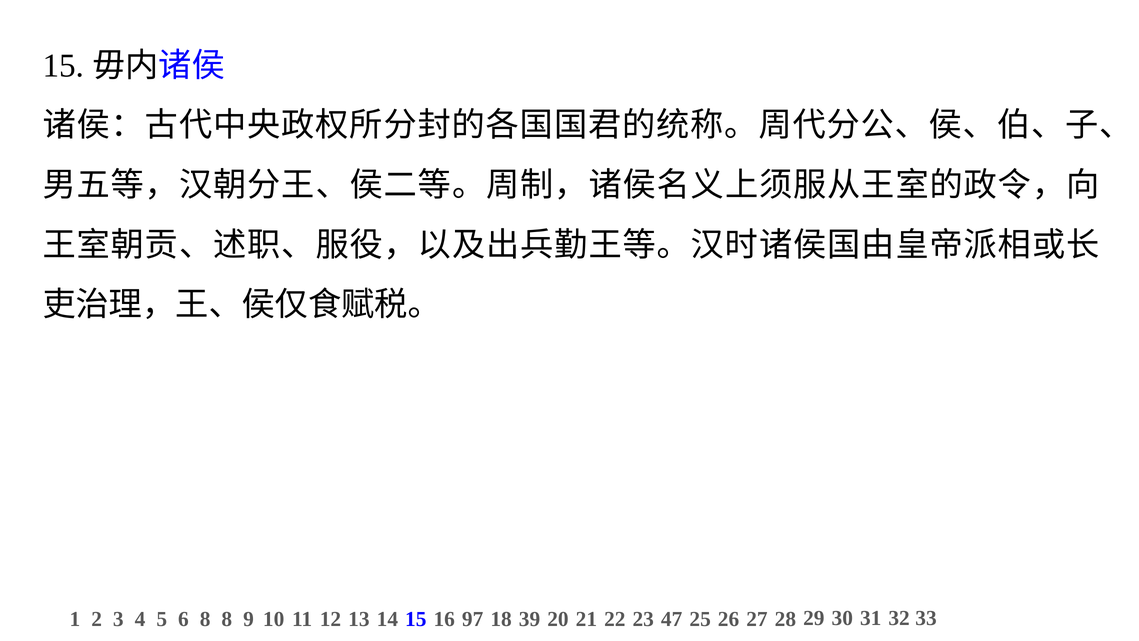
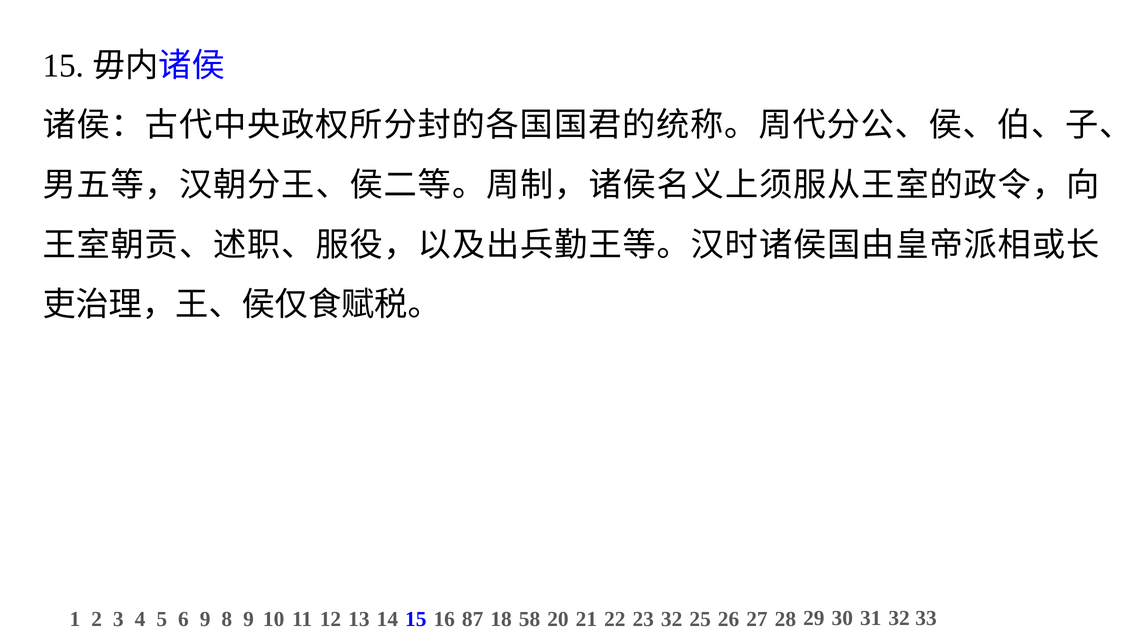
6 8: 8 -> 9 (205, 619)
97: 97 -> 87 (473, 619)
39: 39 -> 58 (530, 619)
23 47: 47 -> 32 (672, 619)
